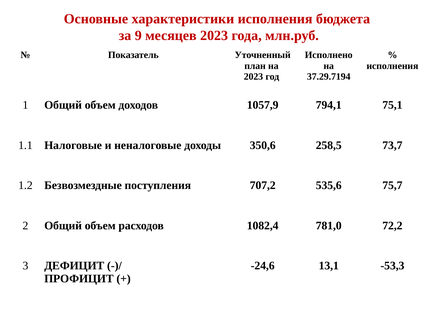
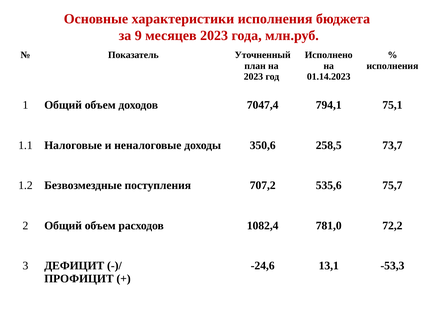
37.29.7194: 37.29.7194 -> 01.14.2023 (329, 77)
1057,9: 1057,9 -> 7047,4 (263, 105)
